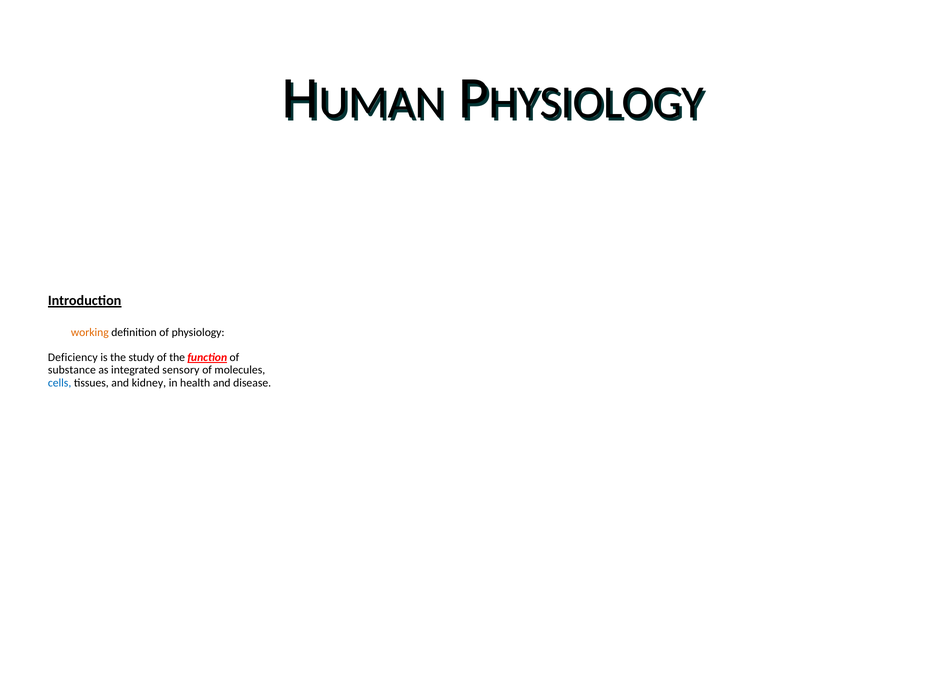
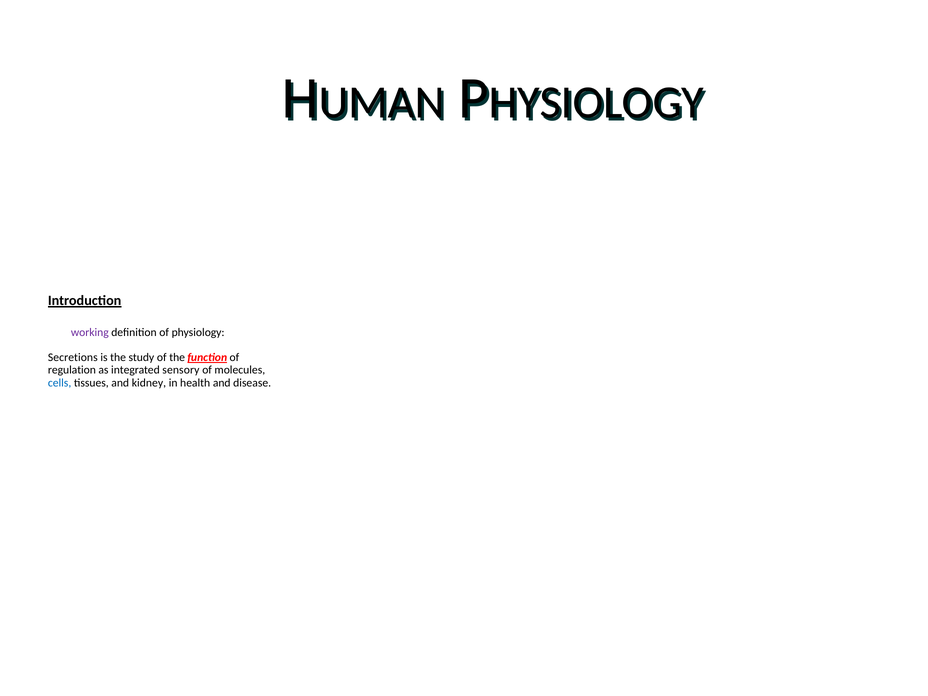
working colour: orange -> purple (90, 332)
Deficiency: Deficiency -> Secretions (73, 358)
substance: substance -> regulation (72, 370)
